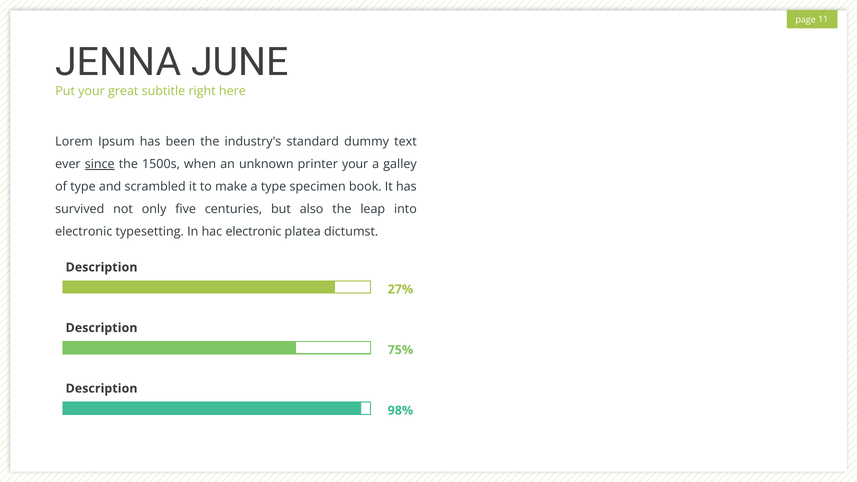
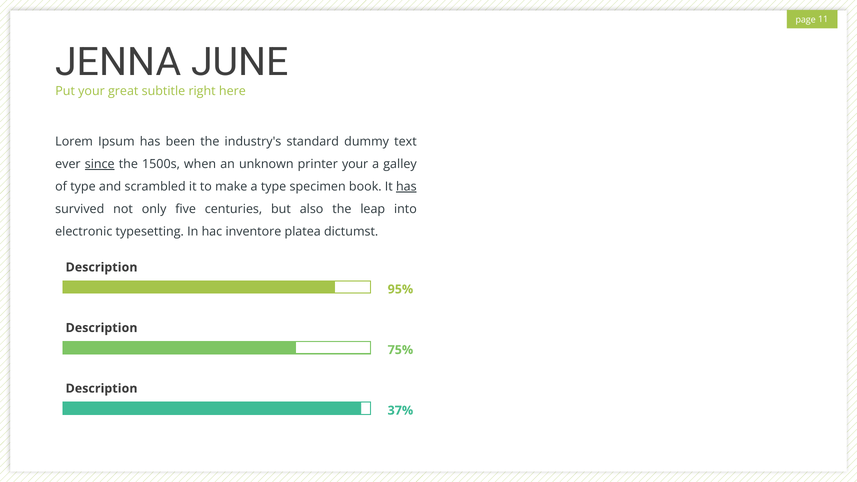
has underline: none -> present (406, 187)
hac electronic: electronic -> inventore (253, 232)
27%: 27% -> 95% (400, 289)
98%: 98% -> 37% (400, 411)
